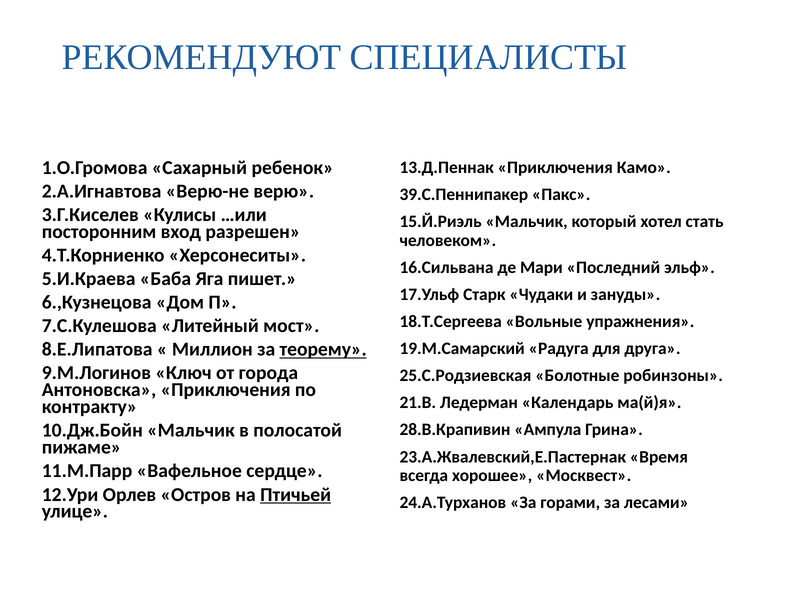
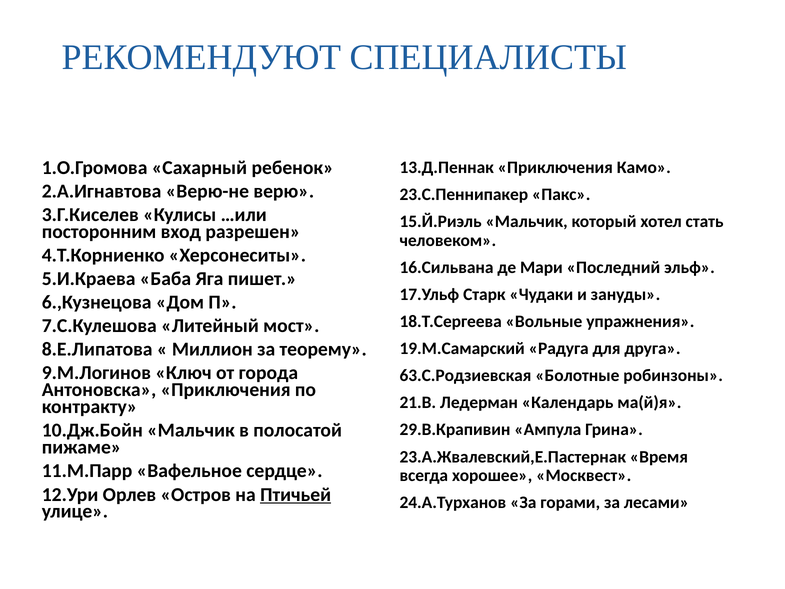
39.С.Пеннипакер: 39.С.Пеннипакер -> 23.С.Пеннипакер (464, 195)
теорему underline: present -> none (323, 349)
25.С.Родзиевская: 25.С.Родзиевская -> 63.С.Родзиевская (465, 376)
28.В.Крапивин: 28.В.Крапивин -> 29.В.Крапивин (455, 430)
